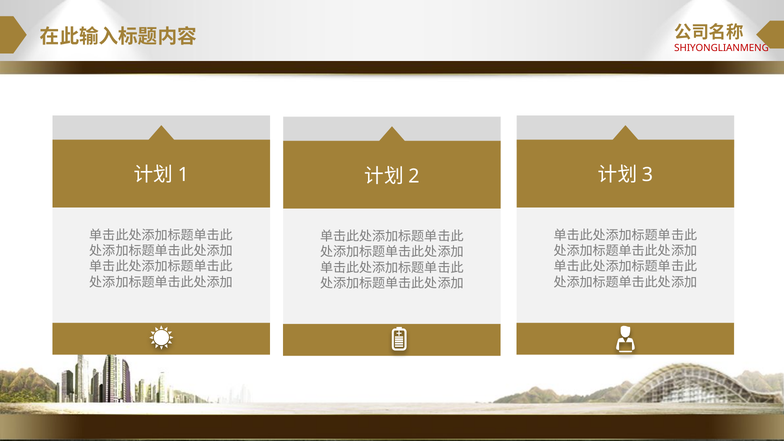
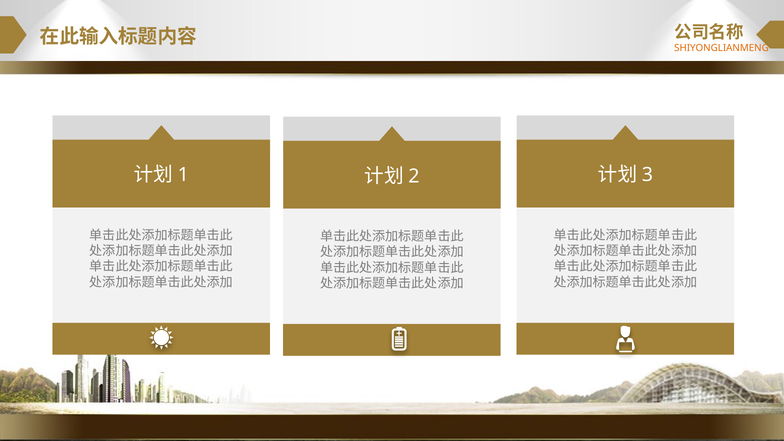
SHIYONGLIANMENG colour: red -> orange (721, 48)
